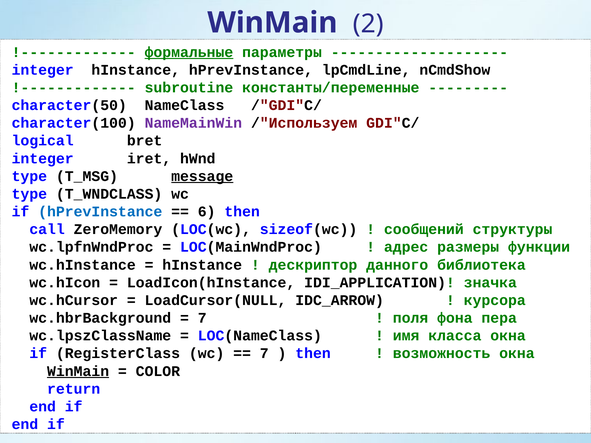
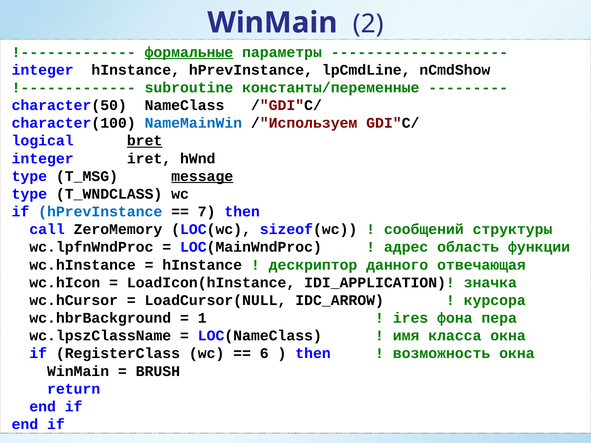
NameMainWin colour: purple -> blue (193, 123)
bret underline: none -> present (145, 141)
6: 6 -> 7 (207, 212)
размеры: размеры -> область (468, 247)
библиотека: библиотека -> отвечающая (481, 265)
7: 7 -> 1 (202, 318)
поля: поля -> ires (411, 318)
7: 7 -> 6 (264, 354)
WinMain underline: present -> none (78, 371)
COLOR: COLOR -> BRUSH (158, 371)
